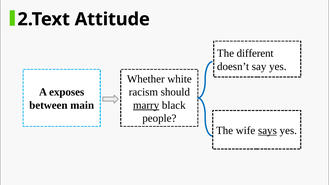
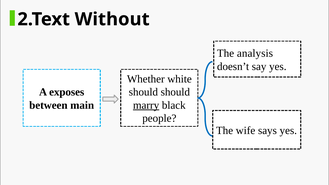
Attitude: Attitude -> Without (112, 19)
different: different -> analysis (255, 53)
racism: racism -> should (143, 92)
says underline: present -> none (267, 131)
